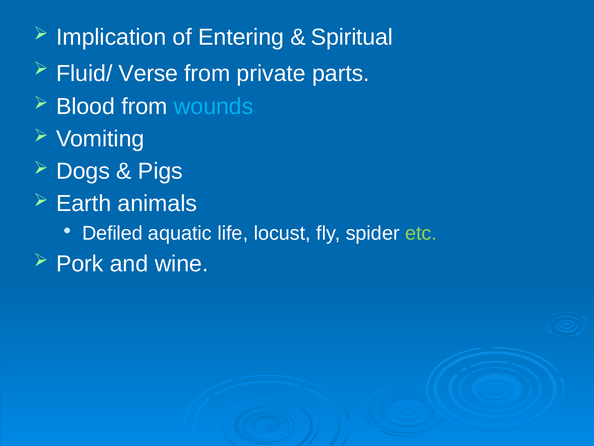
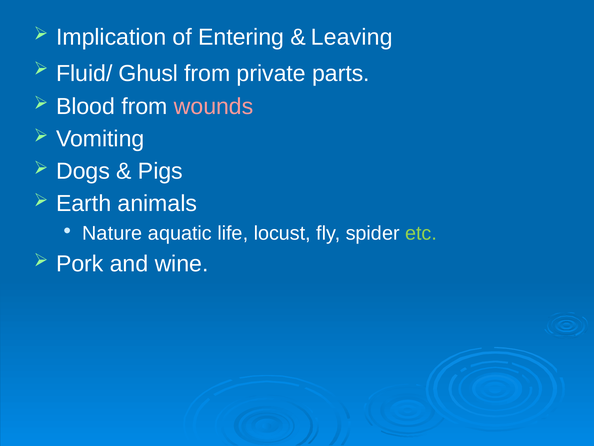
Spiritual: Spiritual -> Leaving (352, 37)
Verse: Verse -> Ghusl (148, 73)
wounds colour: light blue -> pink (214, 106)
Defiled: Defiled -> Nature (112, 233)
